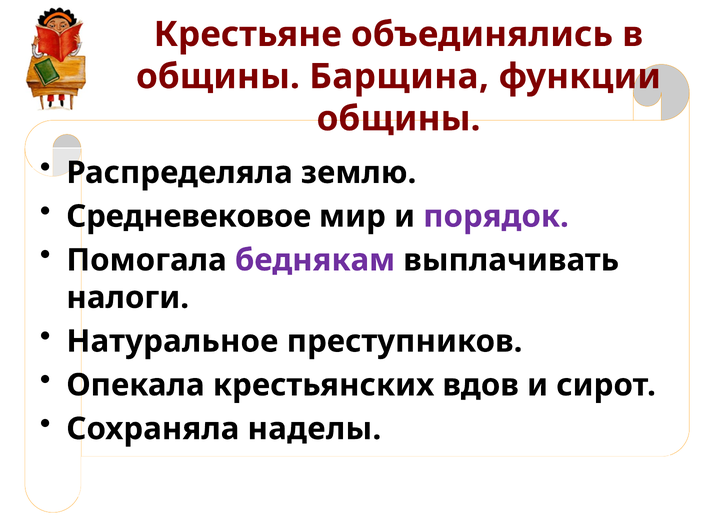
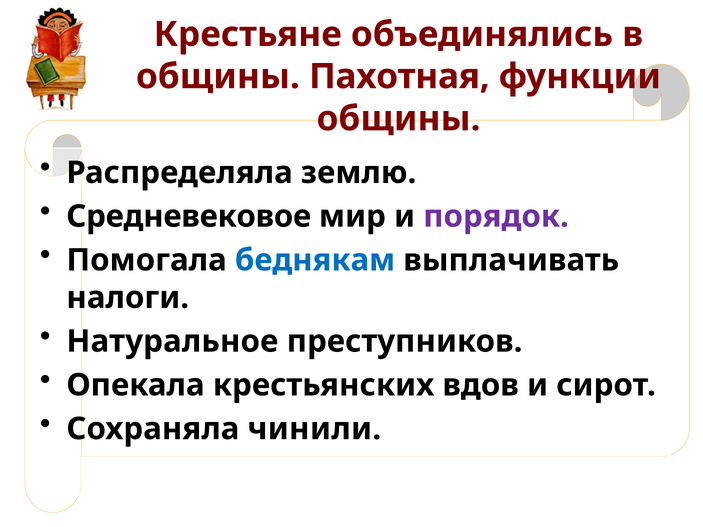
Барщина: Барщина -> Пахотная (399, 77)
беднякам colour: purple -> blue (315, 260)
наделы: наделы -> чинили (314, 429)
